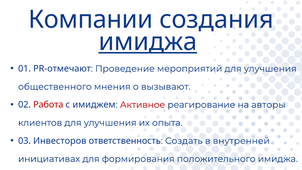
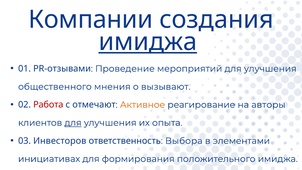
PR-отмечают: PR-отмечают -> PR-отзывами (62, 69)
имиджем: имиджем -> отмечают (94, 105)
Активное colour: red -> orange (143, 105)
для underline: none -> present (73, 123)
Создать: Создать -> Выбора (184, 141)
внутренней: внутренней -> элементами (241, 141)
